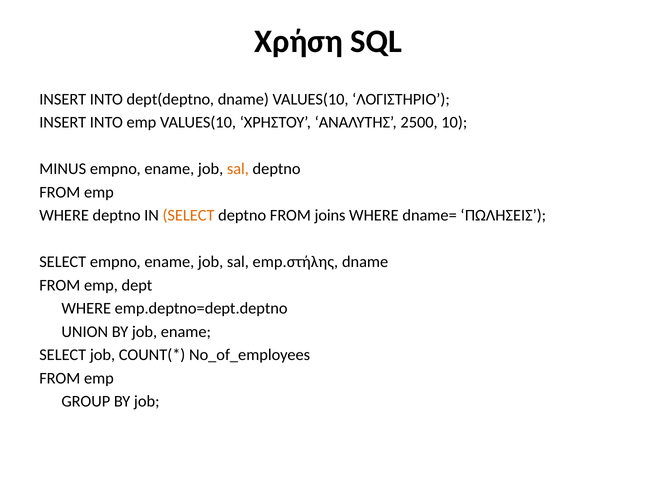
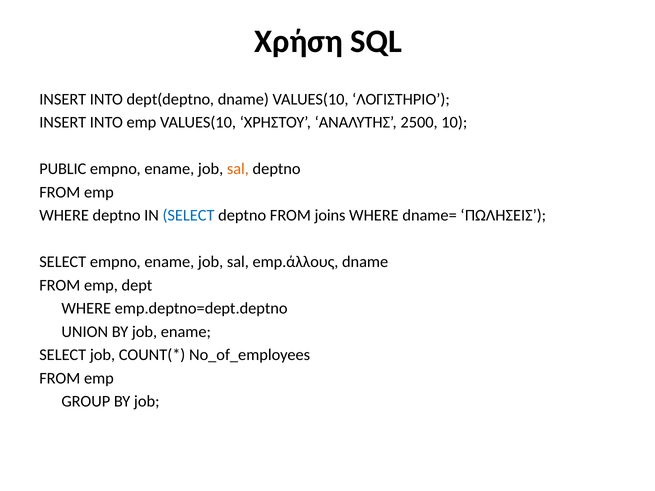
MINUS: MINUS -> PUBLIC (63, 169)
SELECT colour: orange -> blue (189, 215)
emp.στήλης: emp.στήλης -> emp.άλλους (295, 262)
